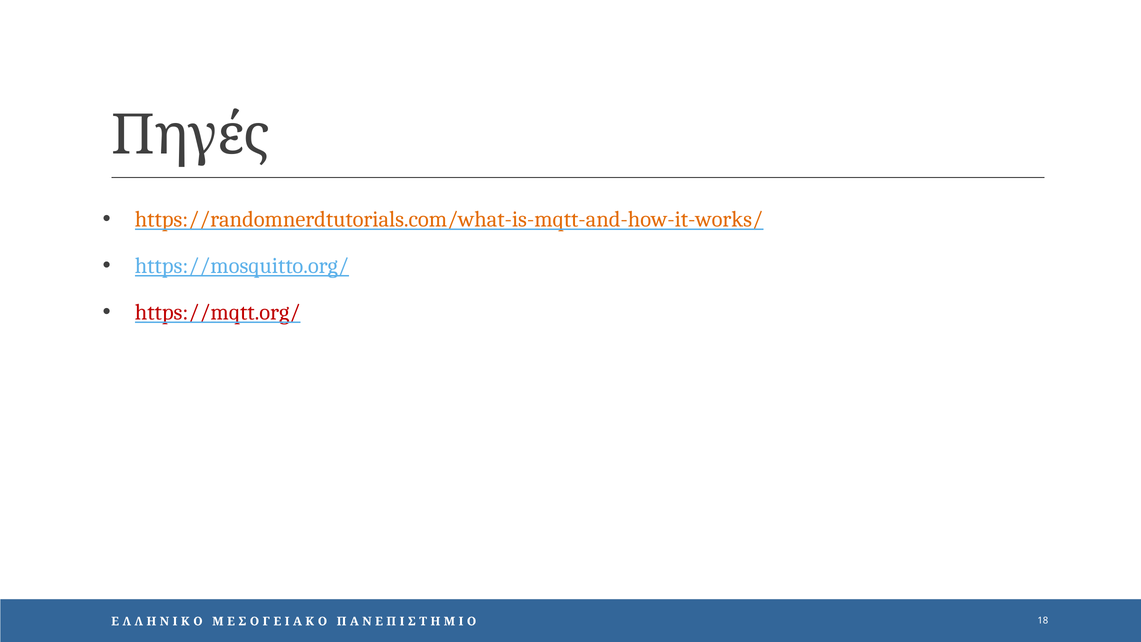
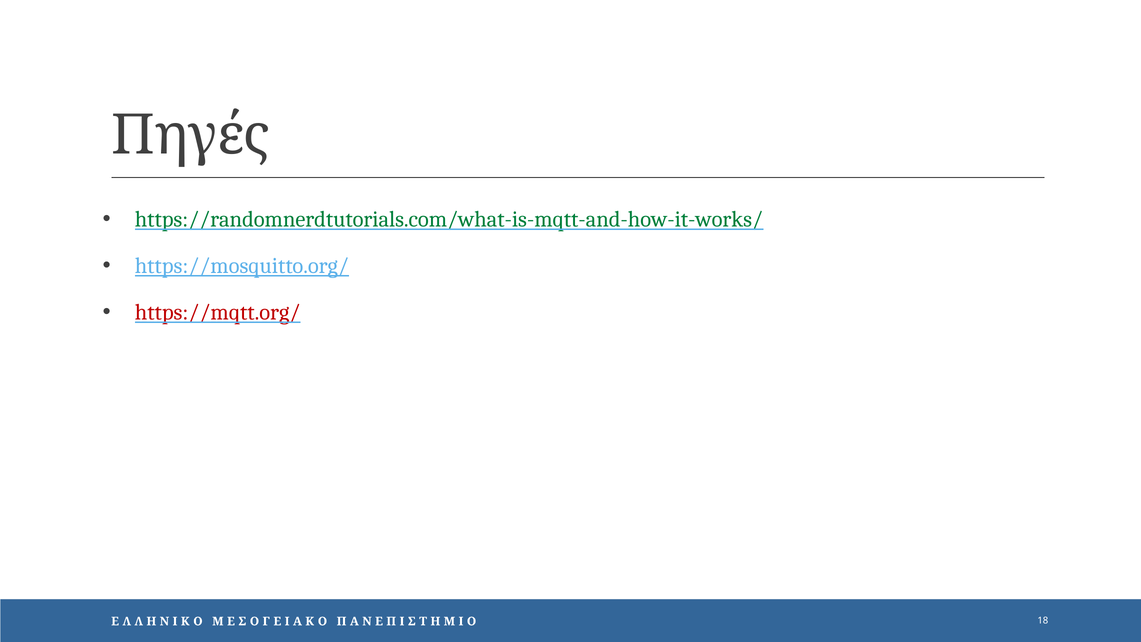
https://randomnerdtutorials.com/what-is-mqtt-and-how-it-works/ colour: orange -> green (449, 219)
